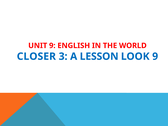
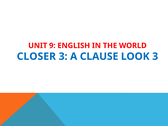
LESSON: LESSON -> CLAUSE (99, 56)
LOOK 9: 9 -> 3 (155, 56)
